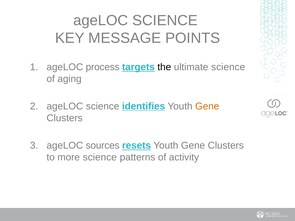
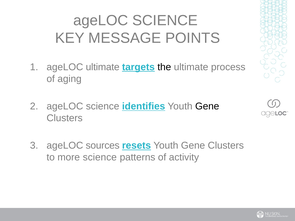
ageLOC process: process -> ultimate (103, 67)
ultimate science: science -> process (228, 67)
Gene colour: orange -> black (207, 106)
